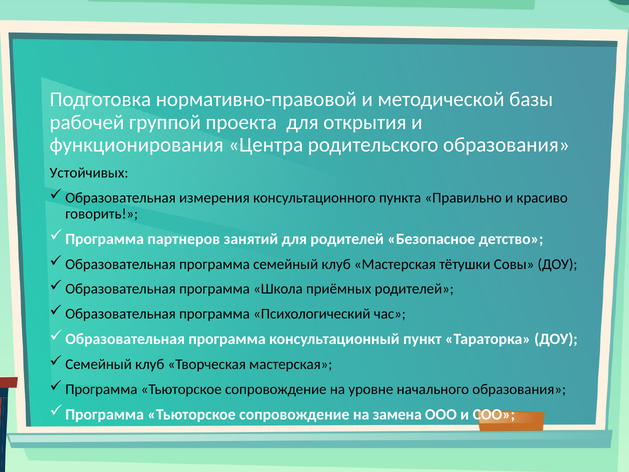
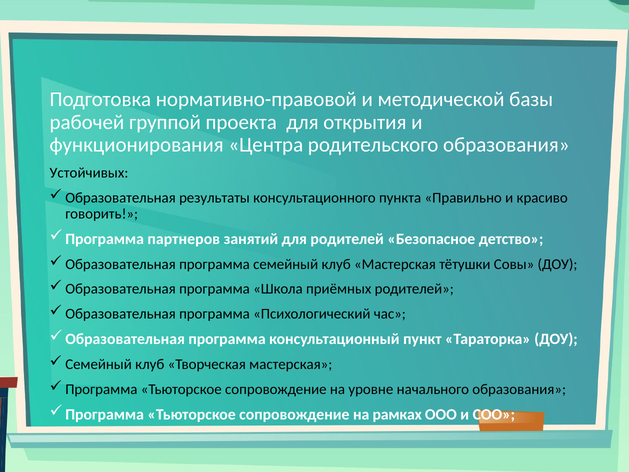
измерения: измерения -> результаты (215, 198)
замена: замена -> рамках (397, 414)
